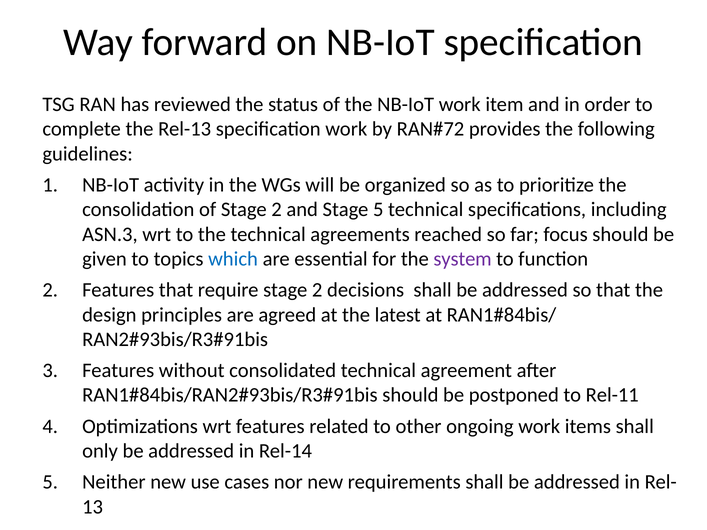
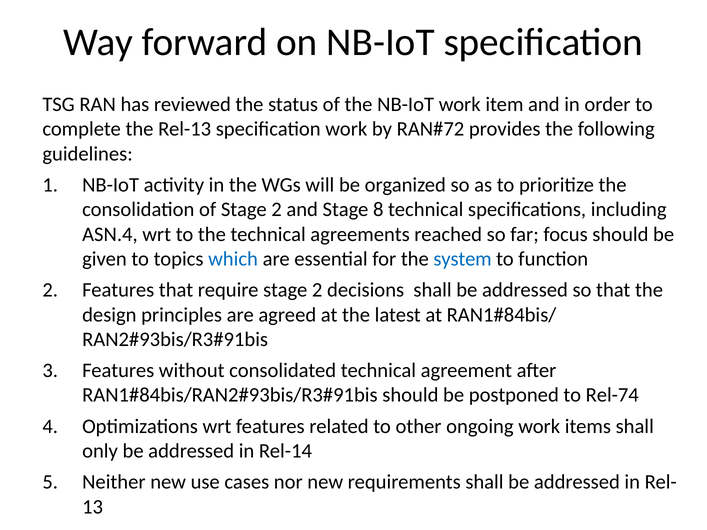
Stage 5: 5 -> 8 (378, 210)
ASN.3: ASN.3 -> ASN.4 (110, 234)
system colour: purple -> blue (463, 259)
Rel-11: Rel-11 -> Rel-74 (612, 395)
